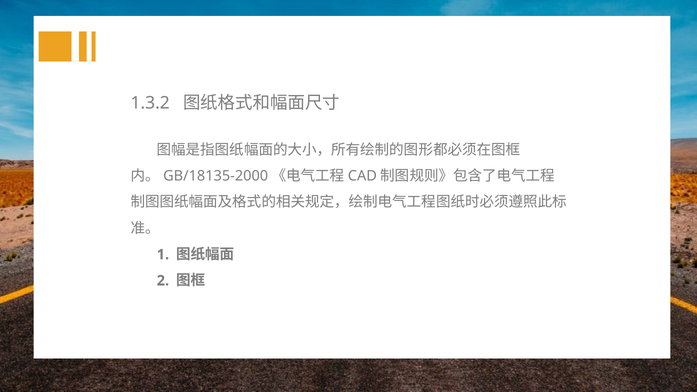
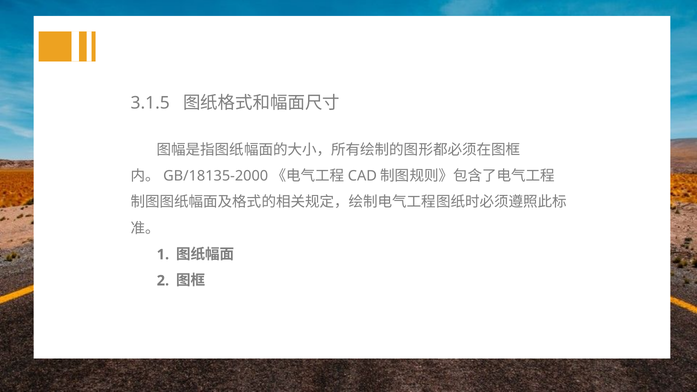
1.3.2: 1.3.2 -> 3.1.5 (150, 103)
